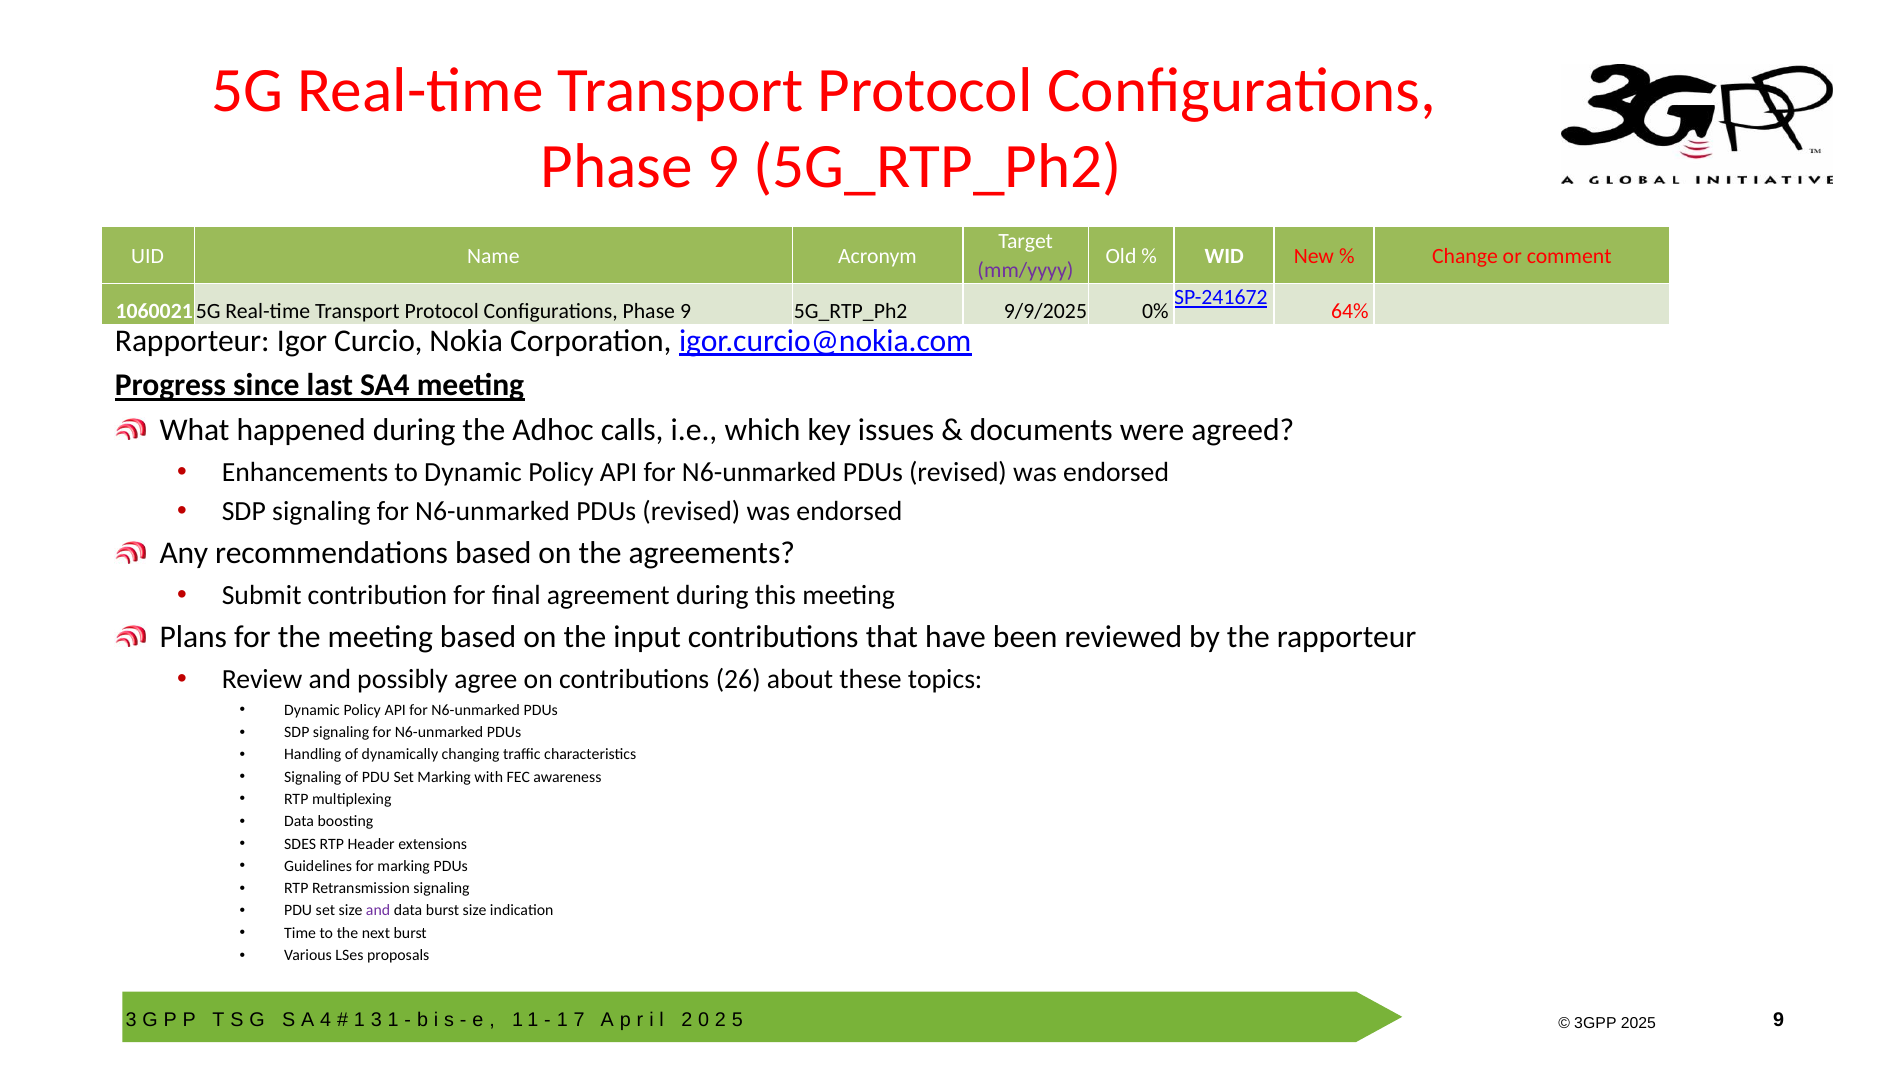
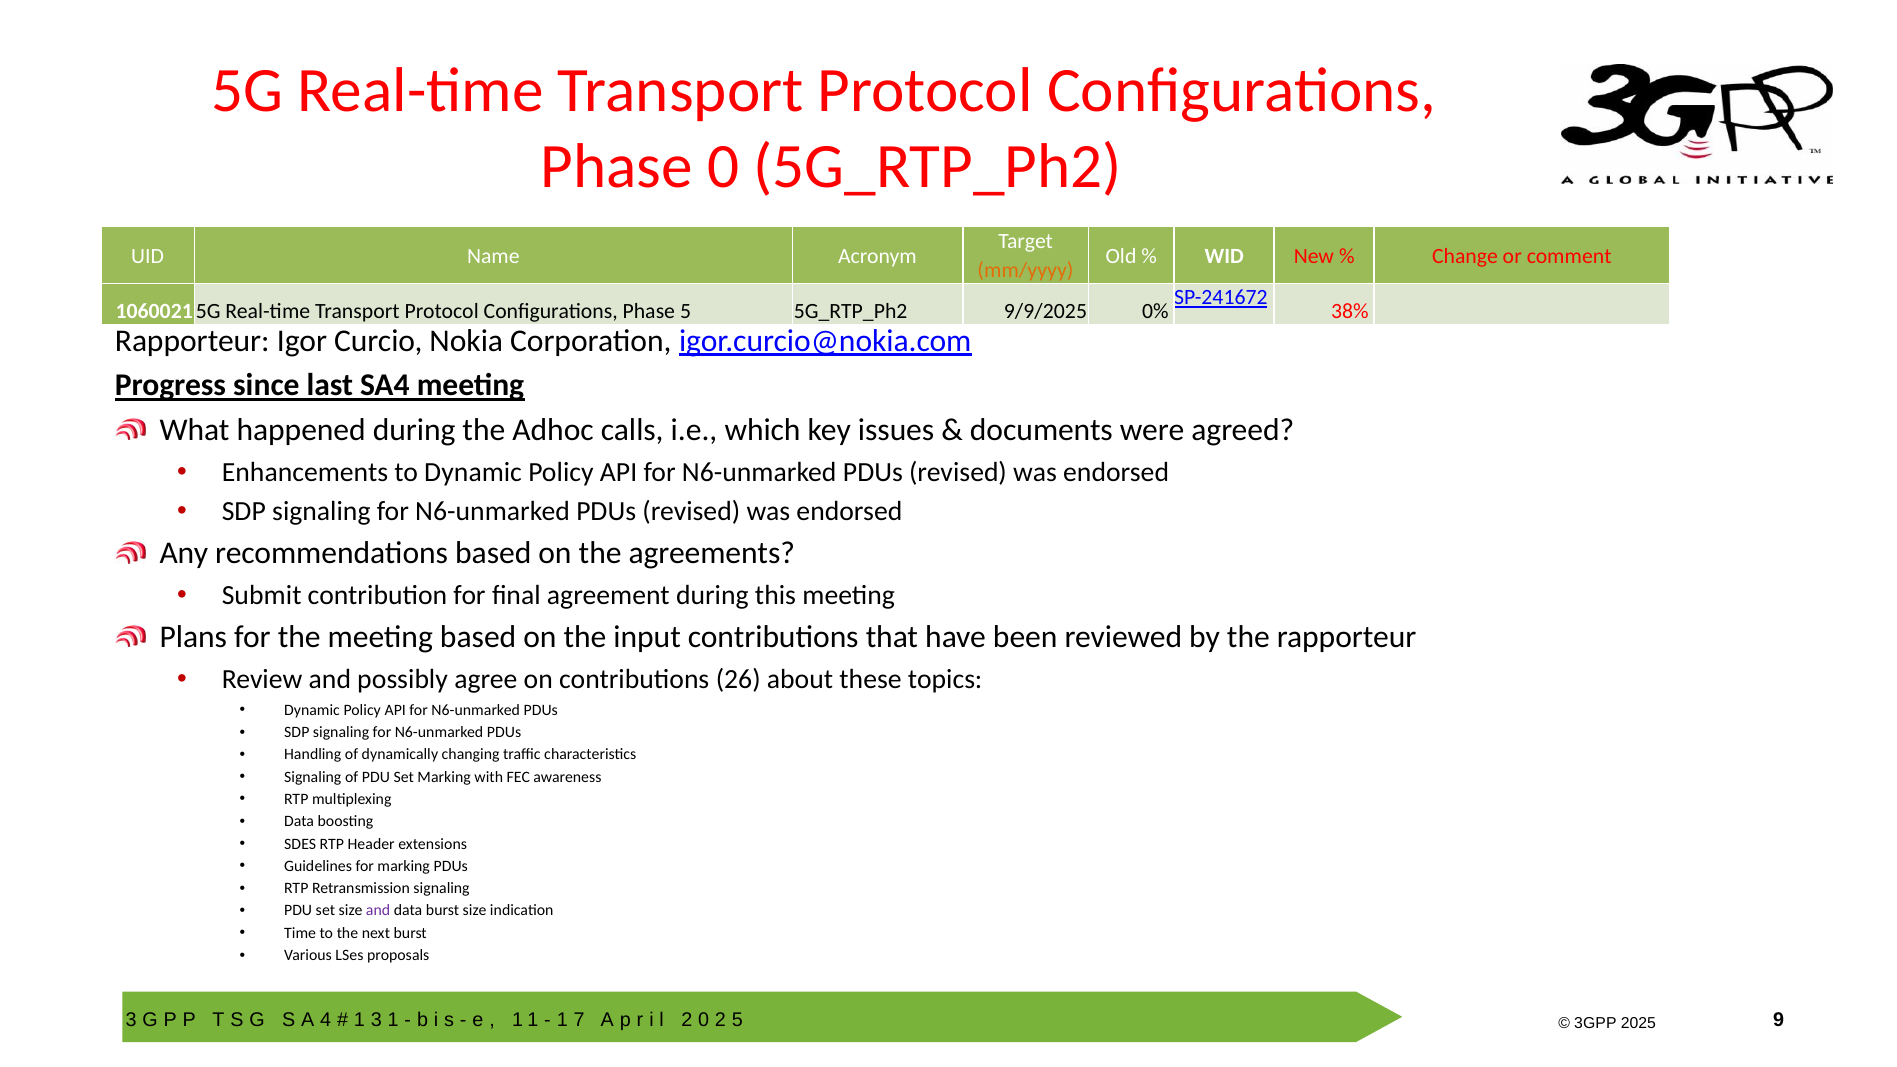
9: 9 -> 0 (723, 167)
mm/yyyy colour: purple -> orange (1025, 270)
9: 9 -> 5 (686, 312)
64%: 64% -> 38% (1350, 312)
